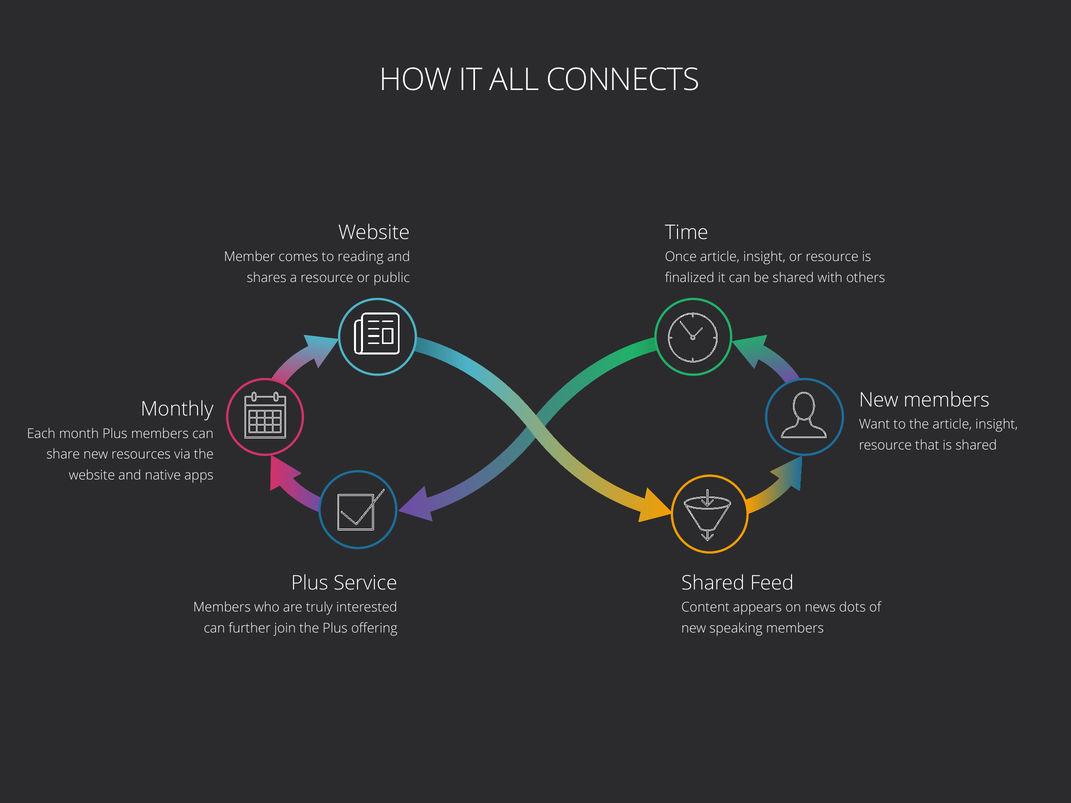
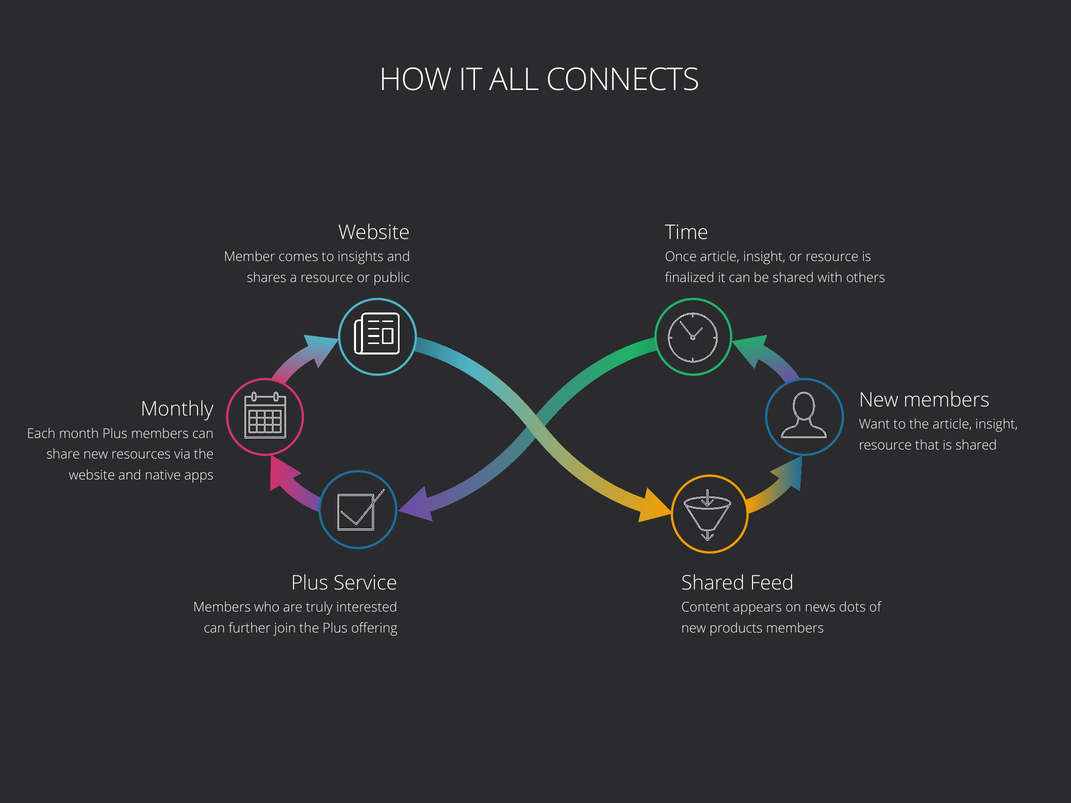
reading: reading -> insights (361, 257)
speaking: speaking -> products (736, 629)
